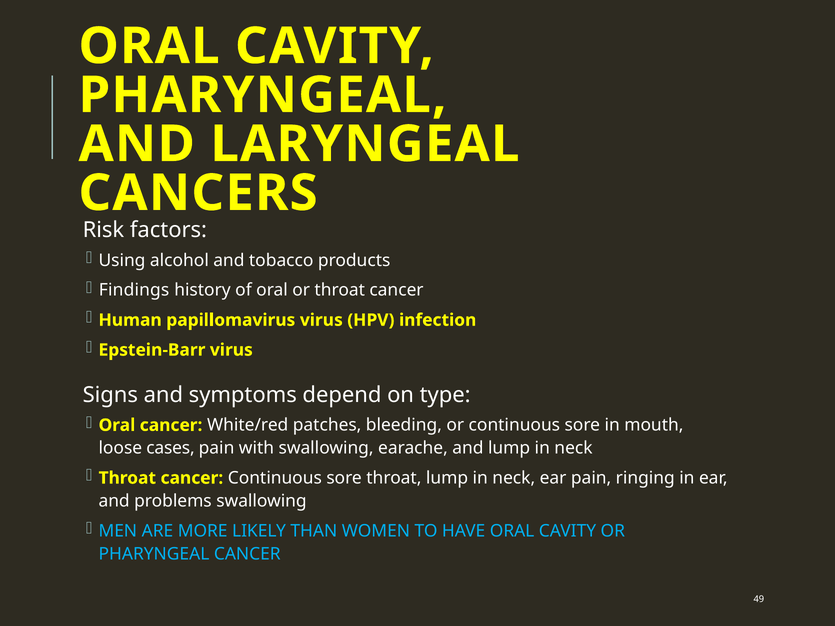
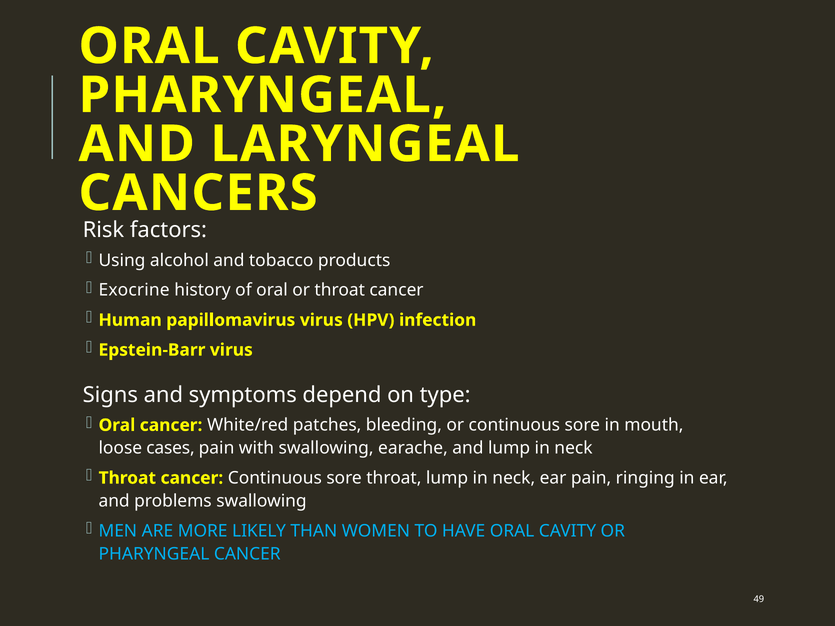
Findings: Findings -> Exocrine (134, 290)
